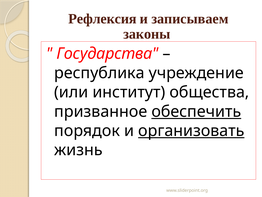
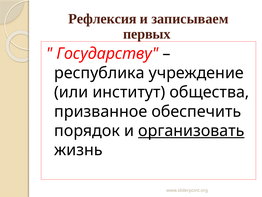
законы: законы -> первых (147, 34)
Государства: Государства -> Государству (107, 54)
обеспечить underline: present -> none (196, 111)
